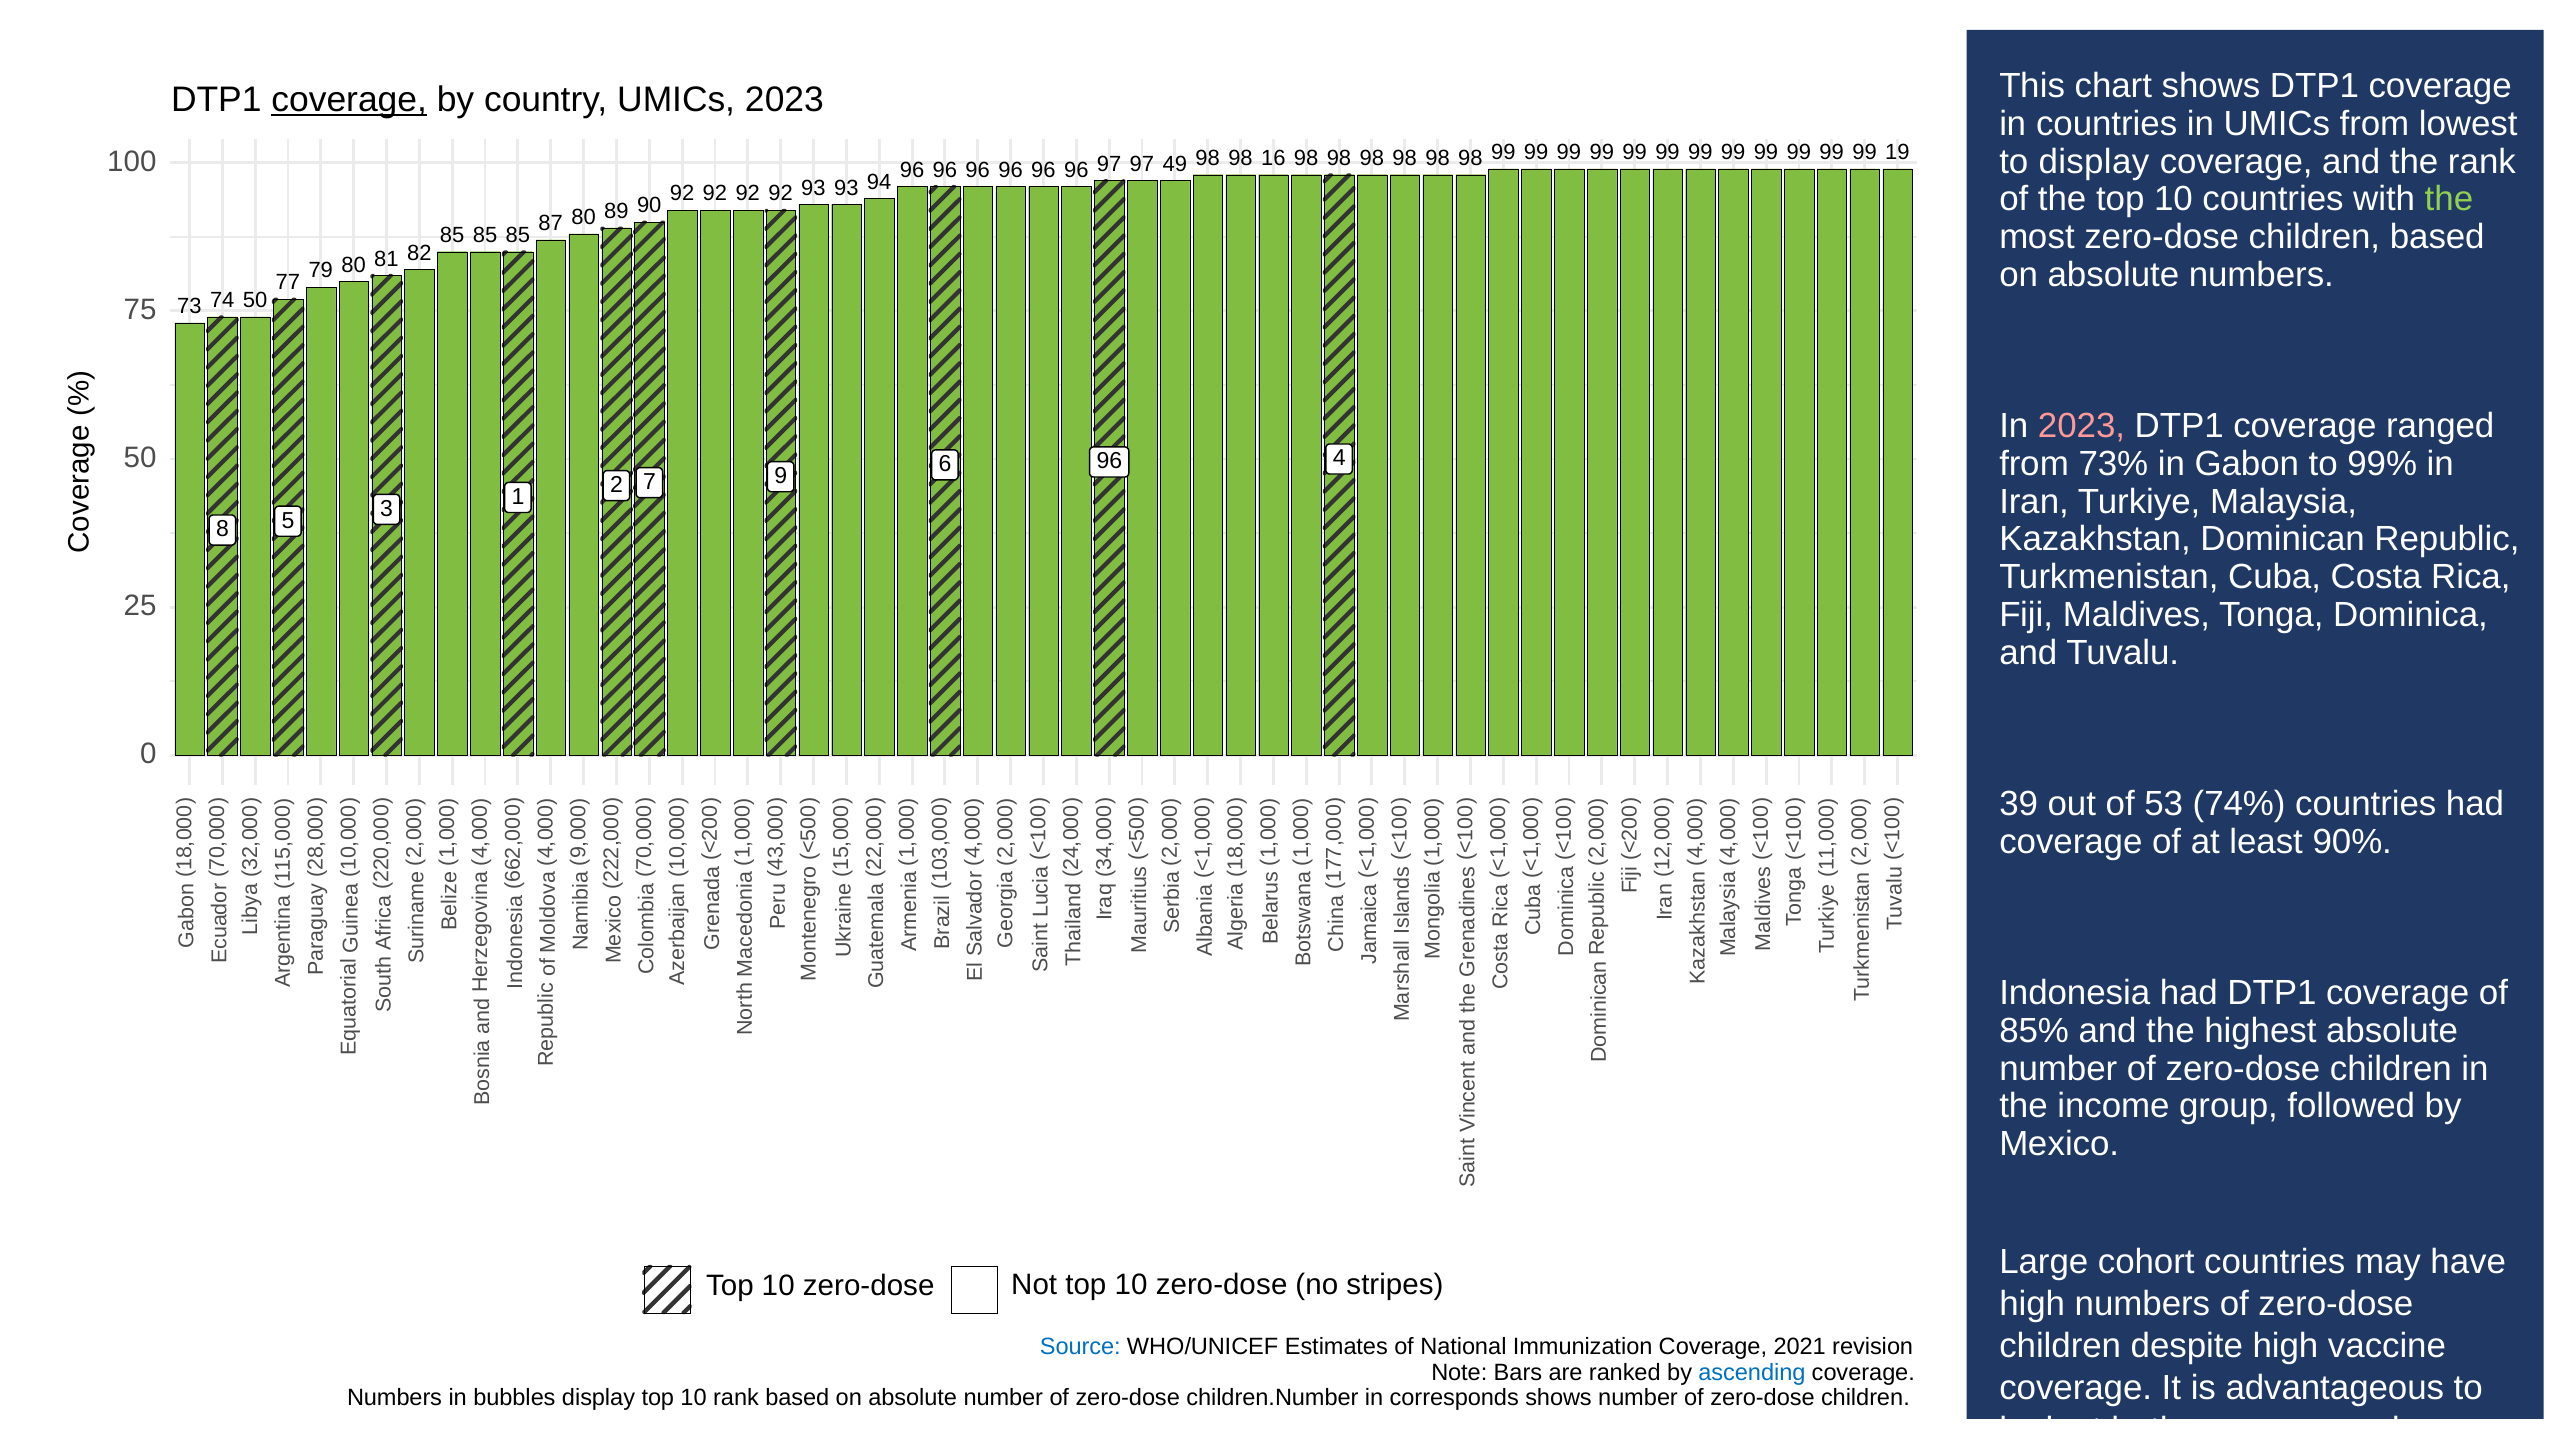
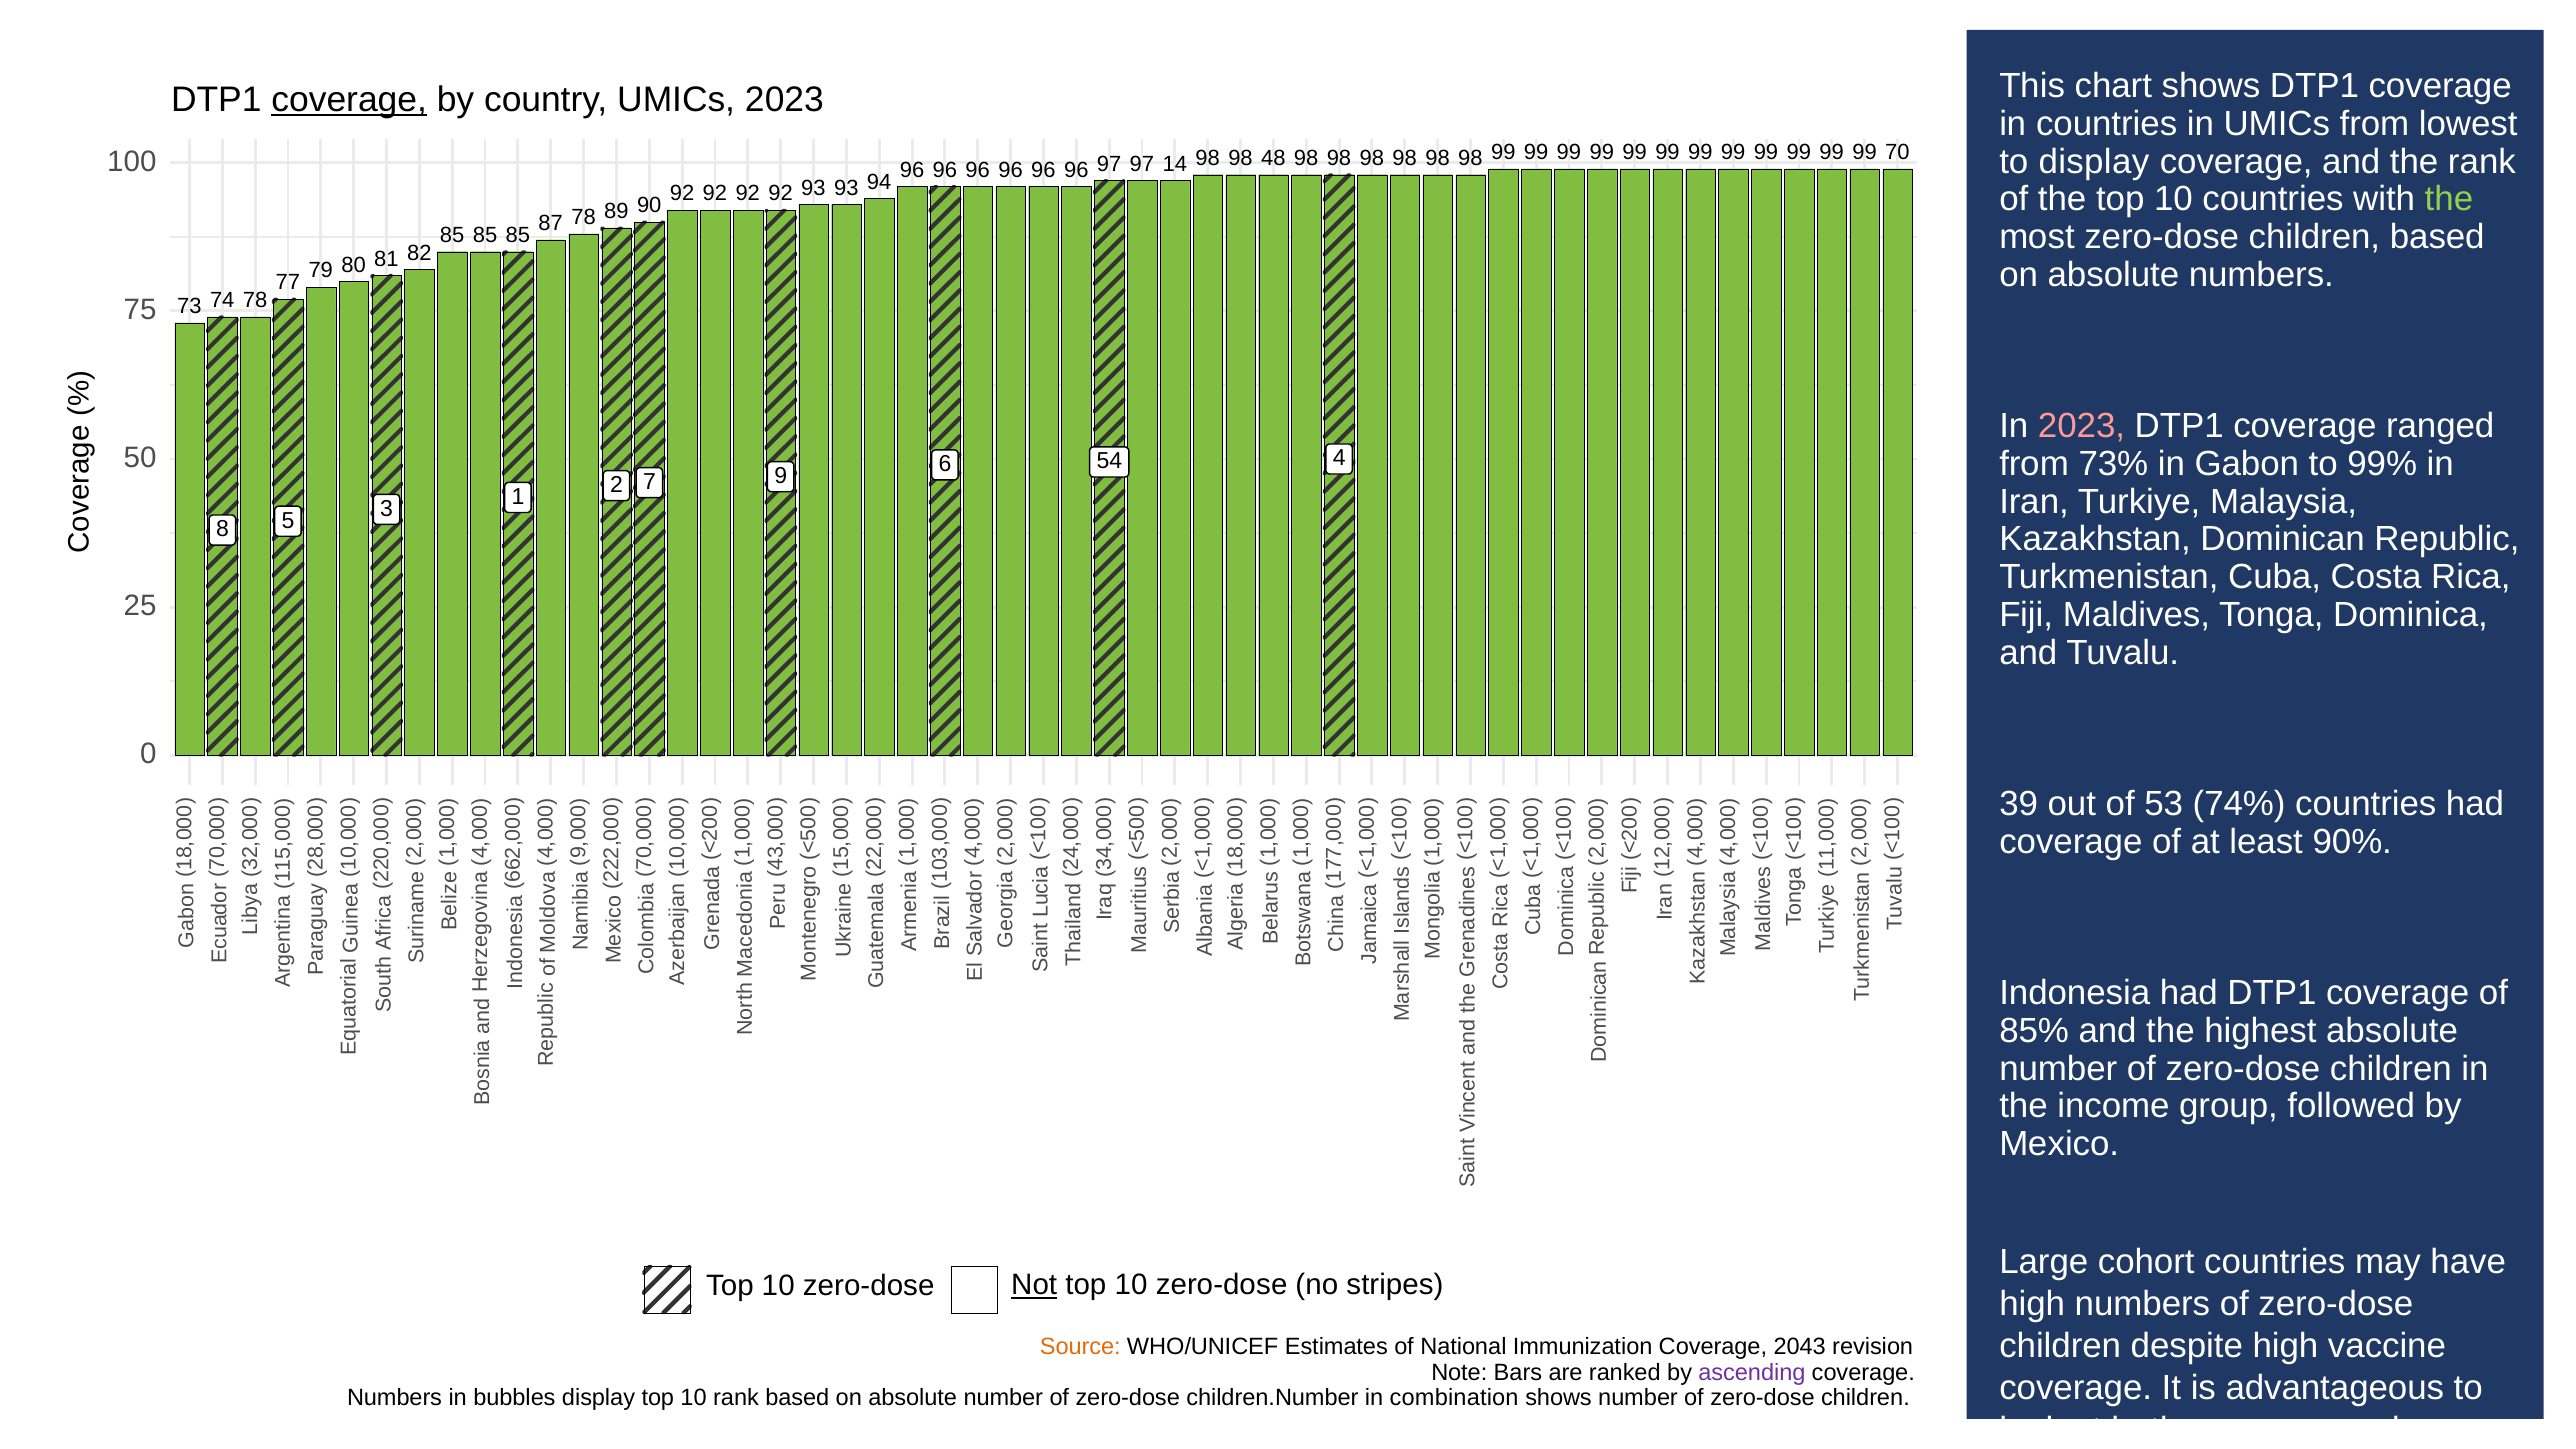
19: 19 -> 70 (1897, 152)
16: 16 -> 48 (1273, 158)
49: 49 -> 14 (1175, 164)
87 80: 80 -> 78 (584, 217)
74 50: 50 -> 78 (255, 300)
6 96: 96 -> 54 (1109, 461)
Not underline: none -> present (1034, 1285)
Source colour: blue -> orange (1080, 1347)
2021: 2021 -> 2043 (1800, 1347)
ascending colour: blue -> purple (1752, 1373)
corresponds: corresponds -> combination (1454, 1398)
